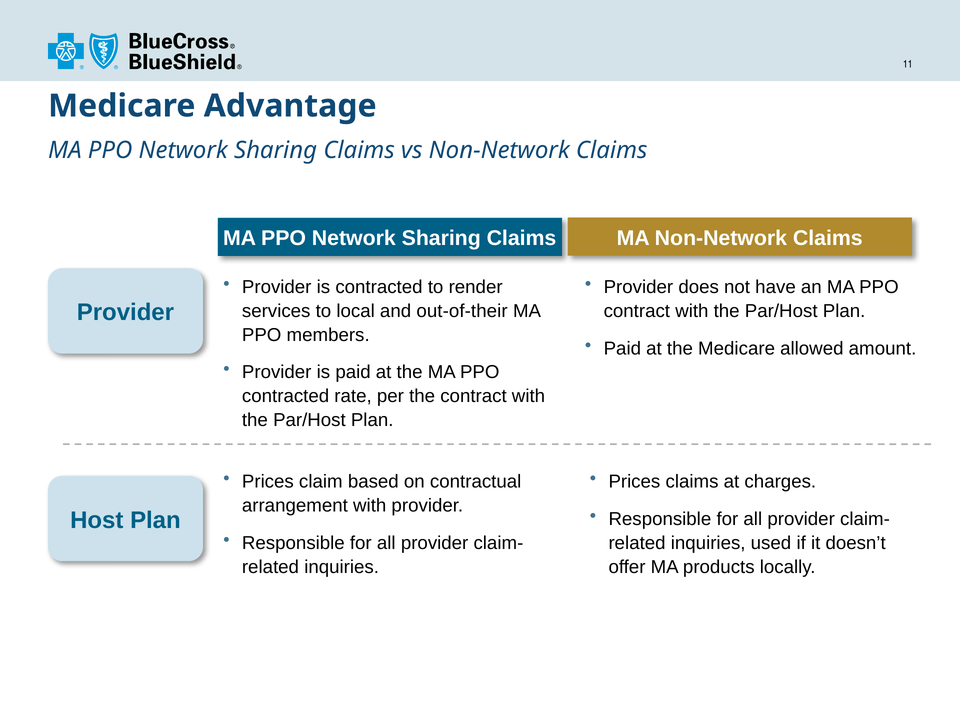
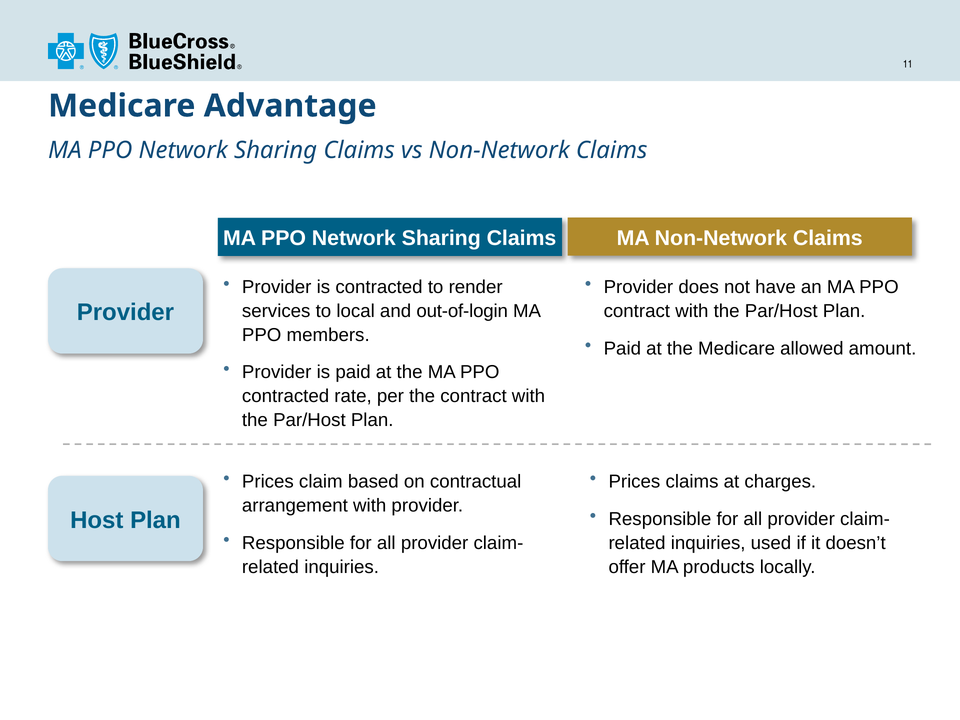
out-of-their: out-of-their -> out-of-login (462, 311)
